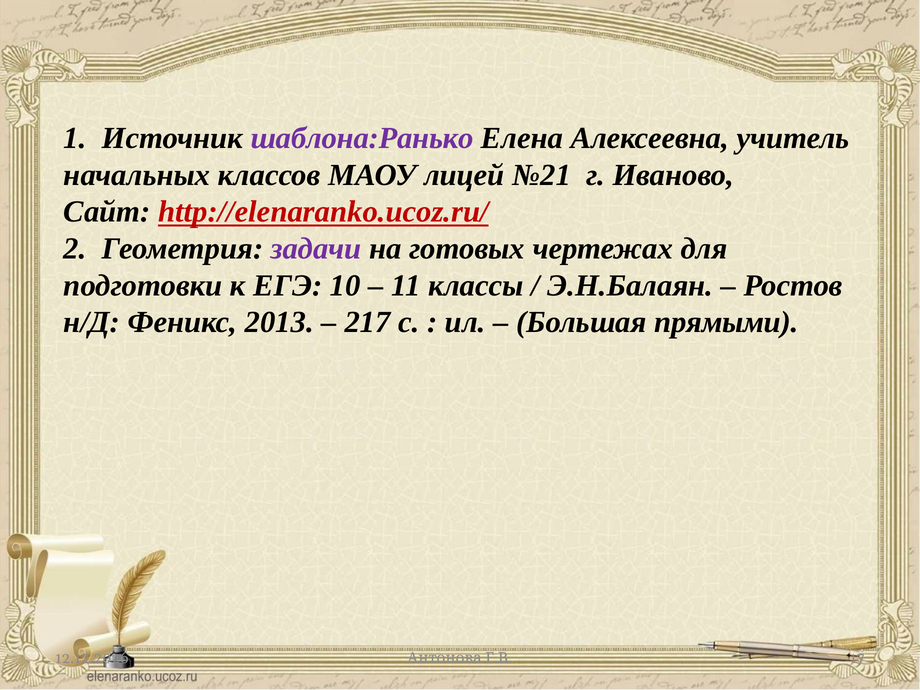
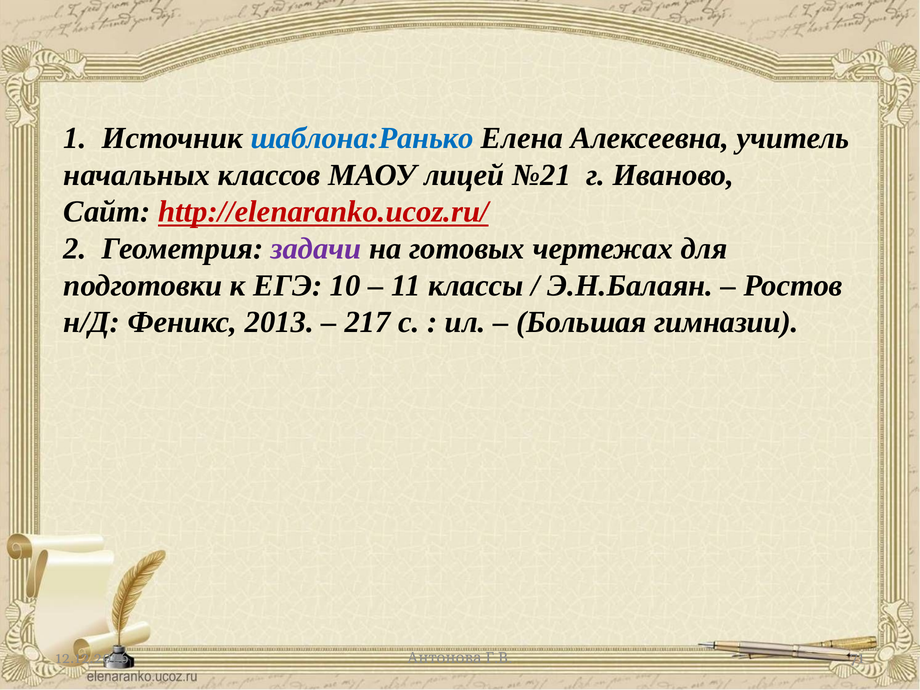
шаблона:Ранько colour: purple -> blue (362, 138)
прямыми: прямыми -> гимназии (726, 322)
17: 17 -> 71 (857, 658)
